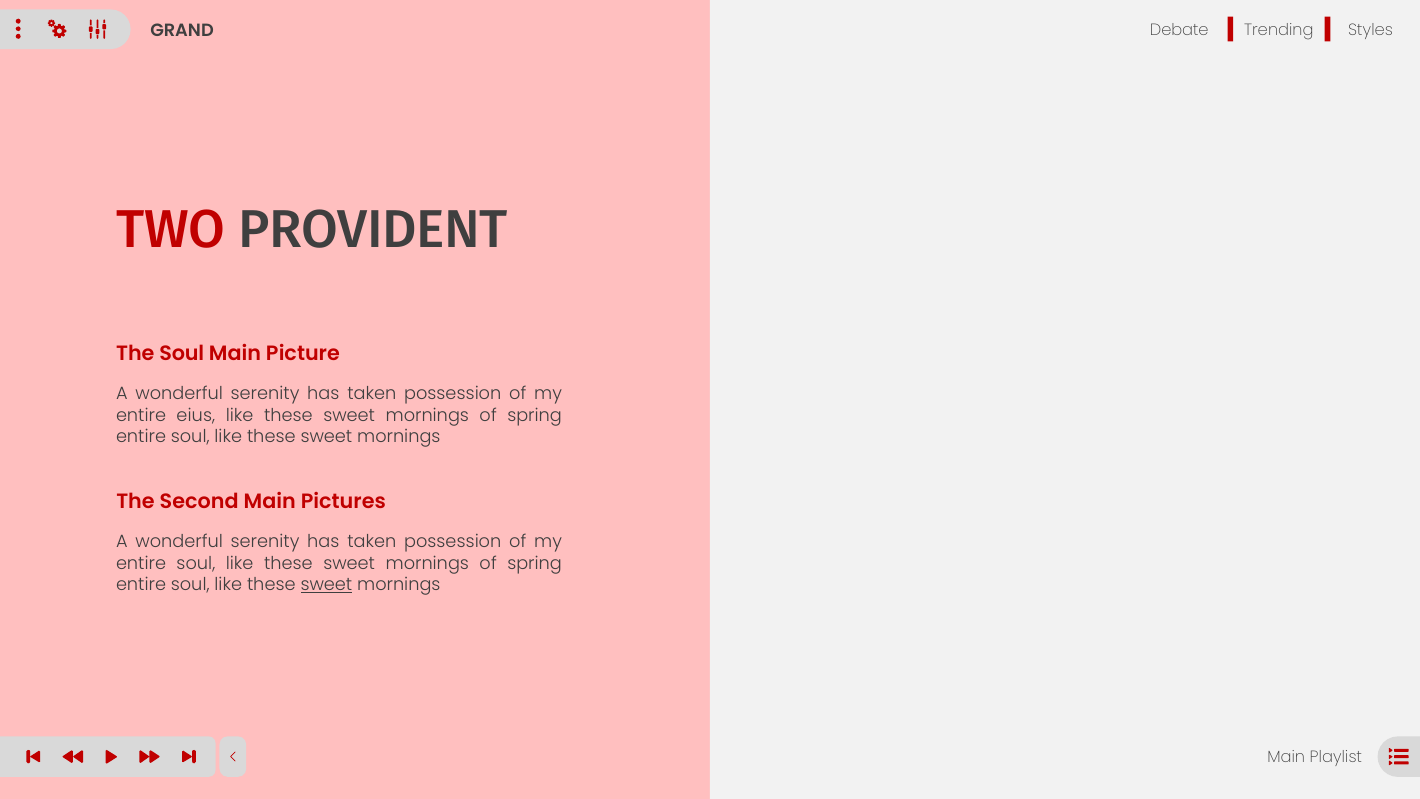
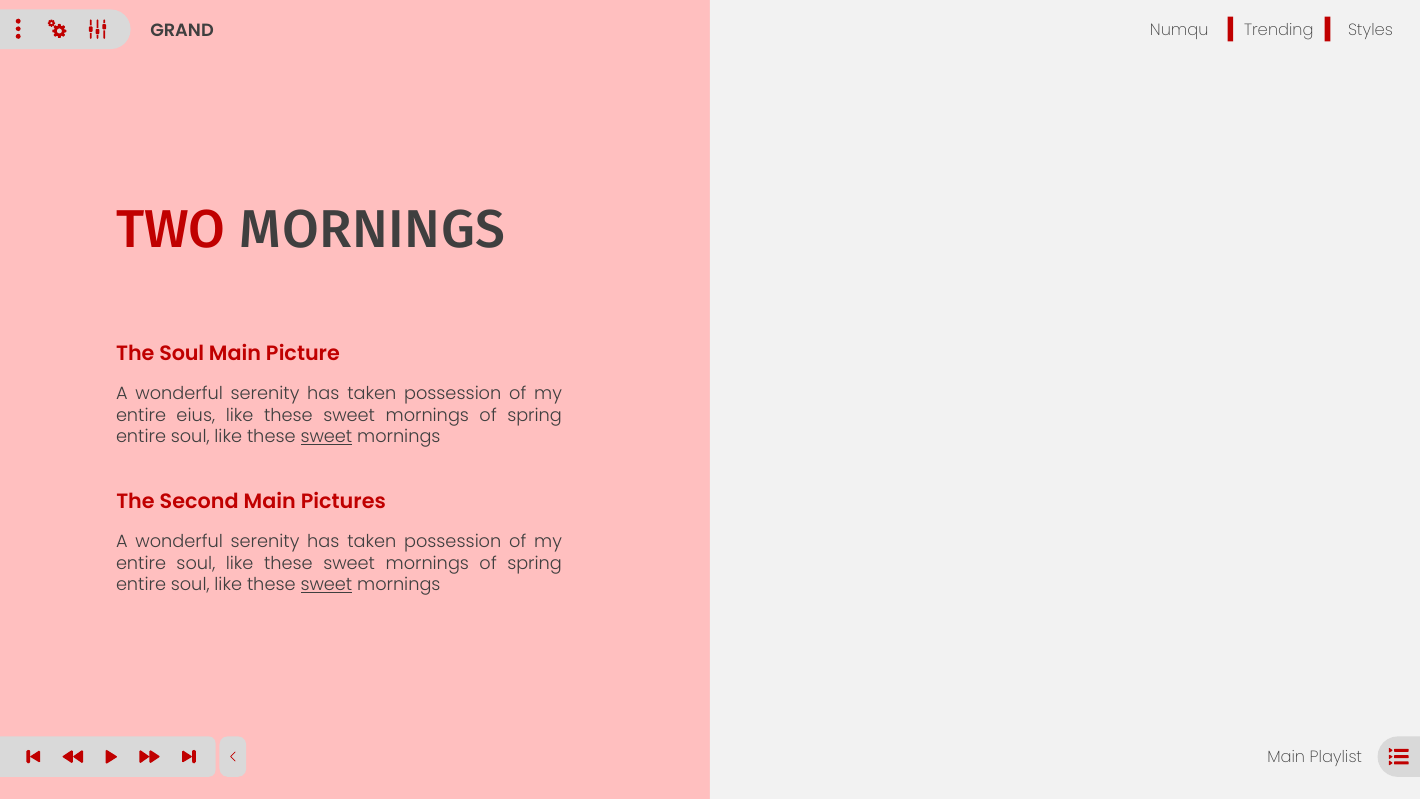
Debate: Debate -> Numqu (1179, 30)
TWO PROVIDENT: PROVIDENT -> MORNINGS (373, 230)
sweet underline: none -> present (326, 437)
